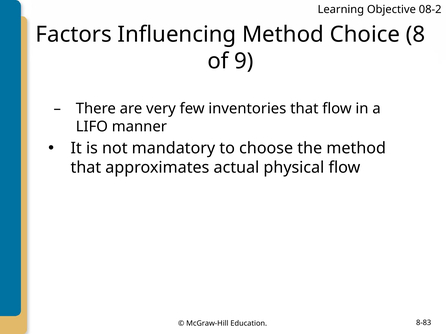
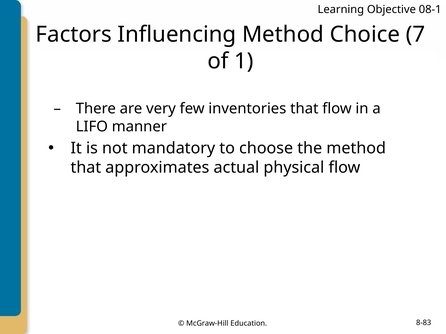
08-2: 08-2 -> 08-1 (430, 10)
8: 8 -> 7 (416, 35)
9: 9 -> 1 (244, 61)
